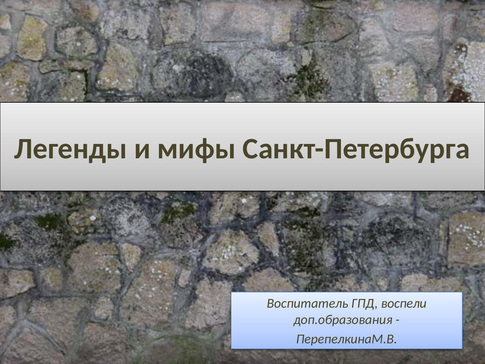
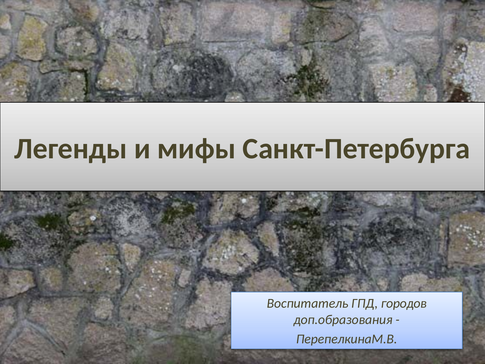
воспели: воспели -> городов (404, 303)
